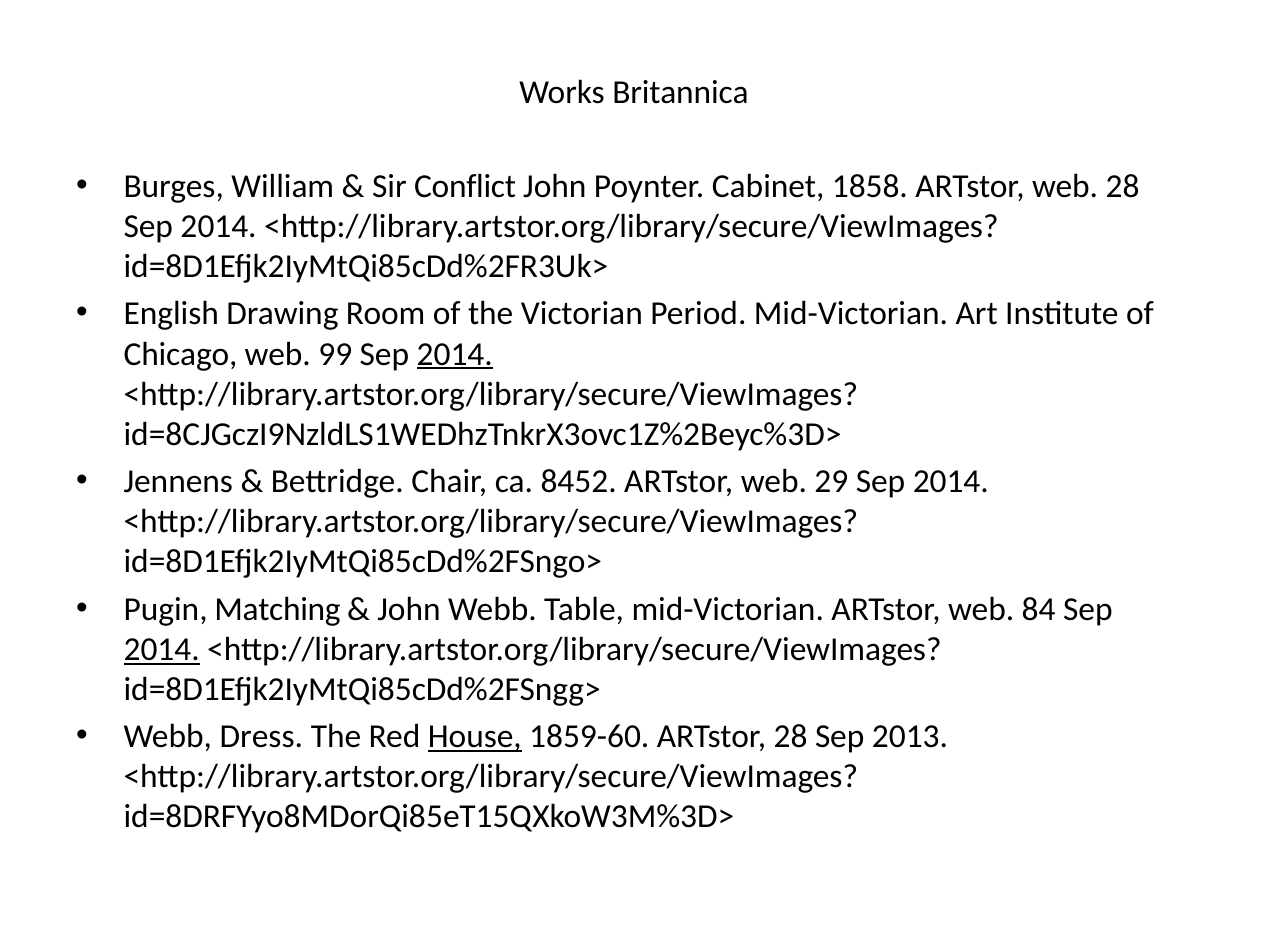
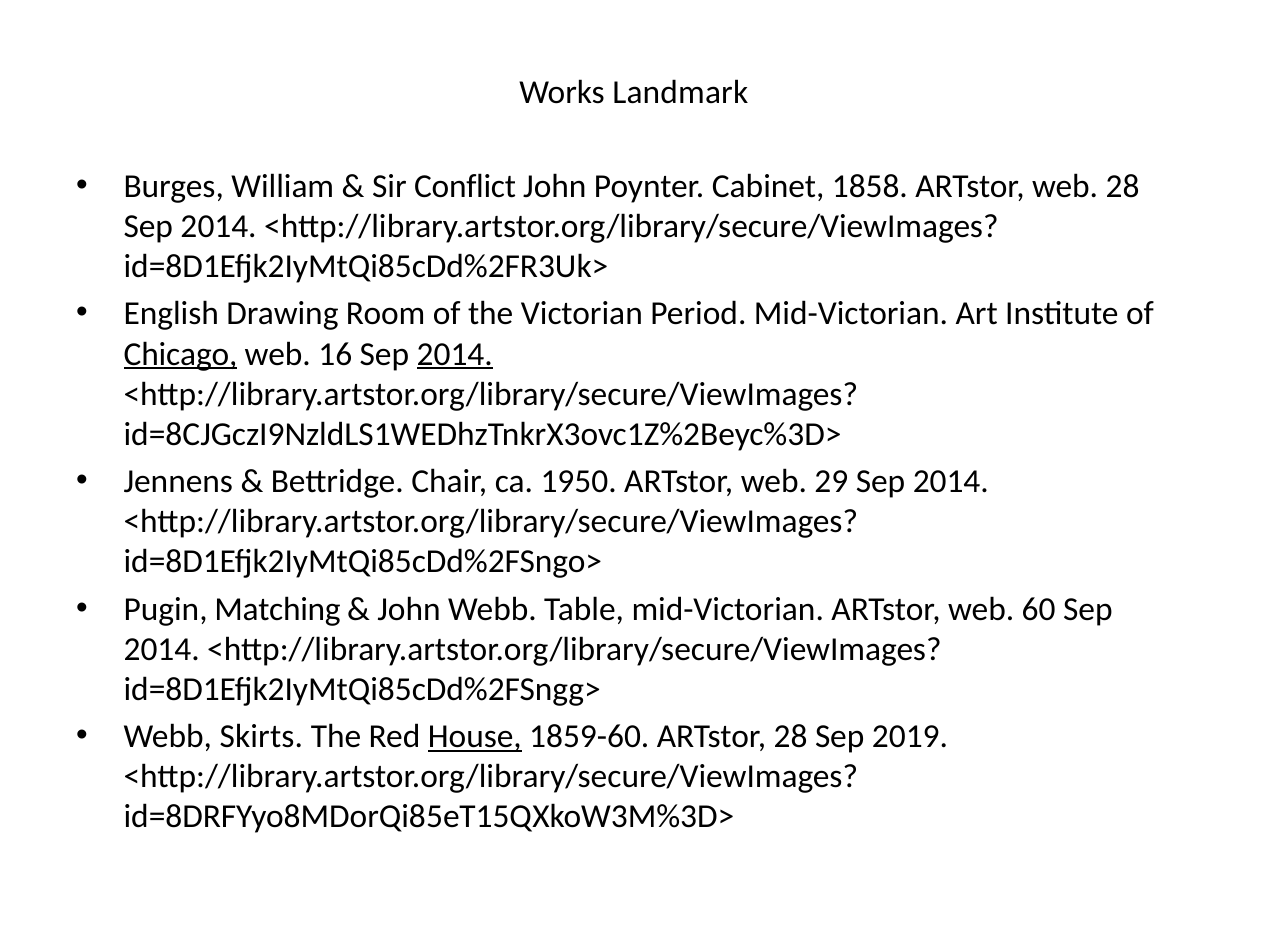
Britannica: Britannica -> Landmark (680, 92)
Chicago underline: none -> present (181, 354)
99: 99 -> 16 (335, 354)
8452: 8452 -> 1950 (579, 482)
84: 84 -> 60 (1039, 609)
2014 underline: present -> none (162, 649)
Dress: Dress -> Skirts (261, 736)
2013: 2013 -> 2019 (910, 736)
